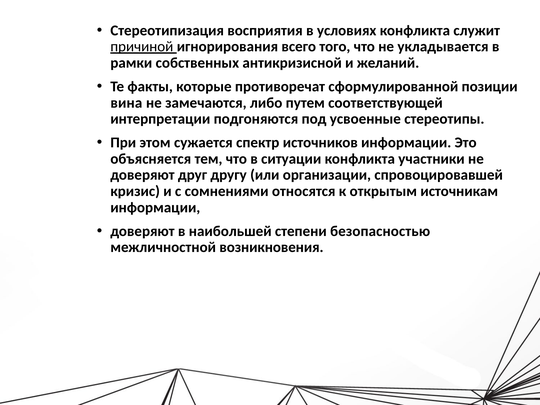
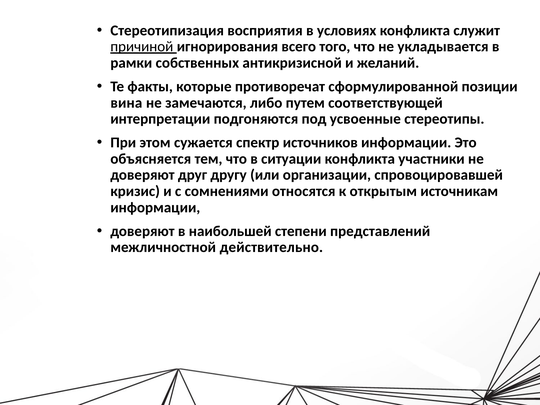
безопасностью: безопасностью -> представлений (380, 231)
возникновения: возникновения -> действительно (271, 247)
